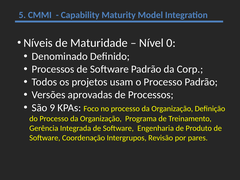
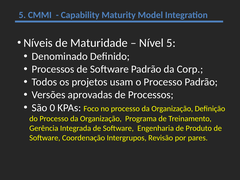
Nível 0: 0 -> 5 (171, 43)
9: 9 -> 0 (52, 108)
